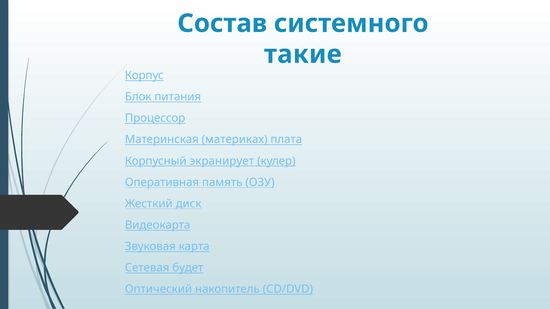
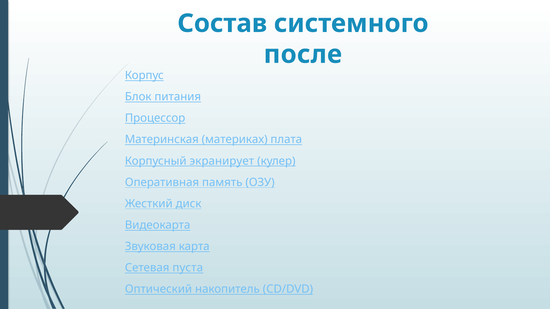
такие: такие -> после (303, 54)
будет: будет -> пуста (188, 268)
